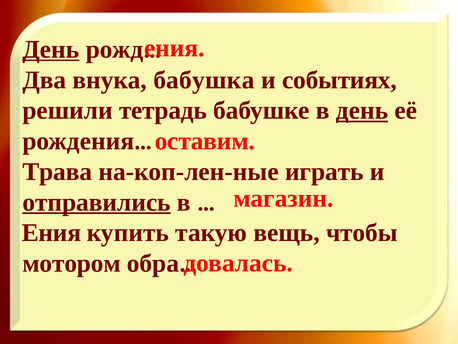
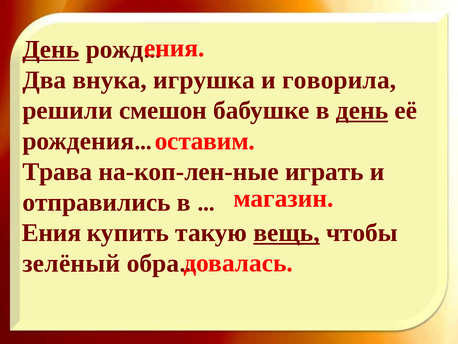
бабушка: бабушка -> игрушка (204, 80)
событиях: событиях -> говорила (339, 80)
тетрадь: тетрадь -> смешон (163, 110)
отправились underline: present -> none (97, 202)
вещь underline: none -> present (287, 233)
мотором: мотором -> зелёный (71, 263)
